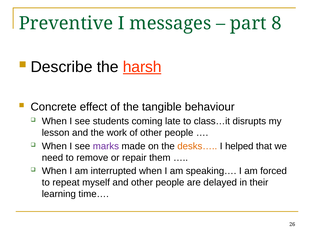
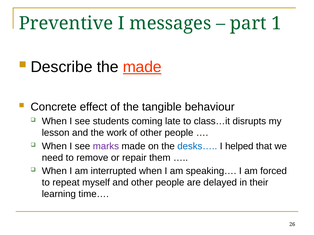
8: 8 -> 1 (276, 23)
the harsh: harsh -> made (142, 67)
desks… colour: orange -> blue (197, 146)
